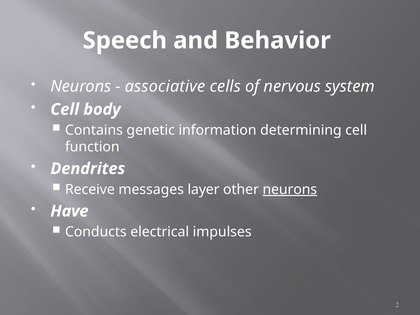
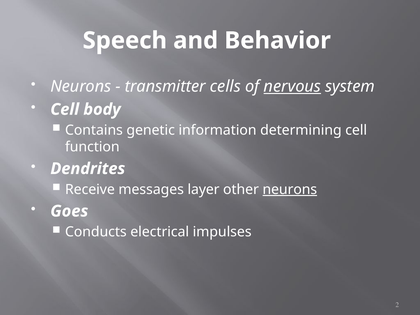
associative: associative -> transmitter (165, 87)
nervous underline: none -> present (292, 87)
Have: Have -> Goes (69, 211)
